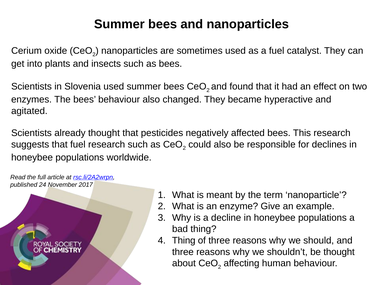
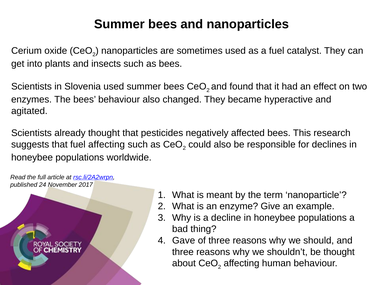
fuel research: research -> affecting (107, 144)
Thing: Thing -> Gave (184, 240)
